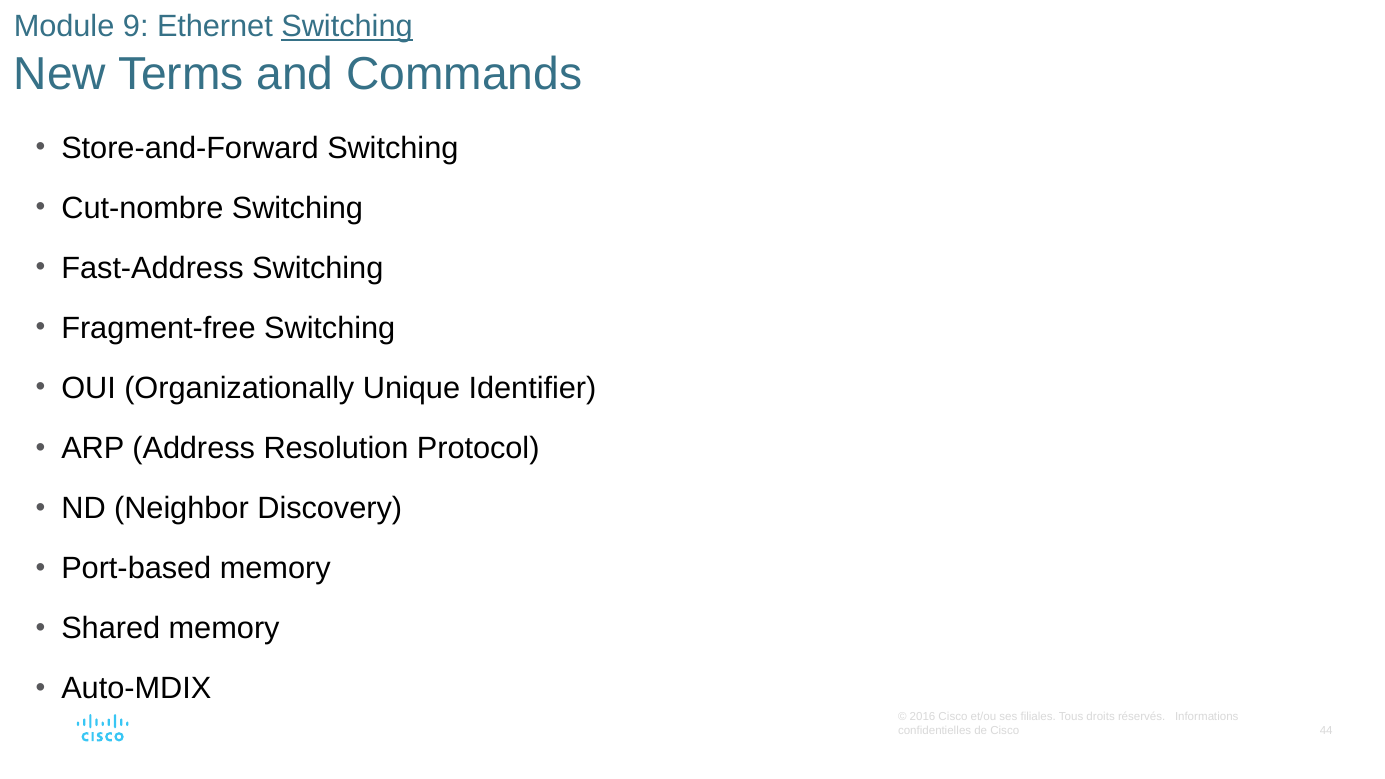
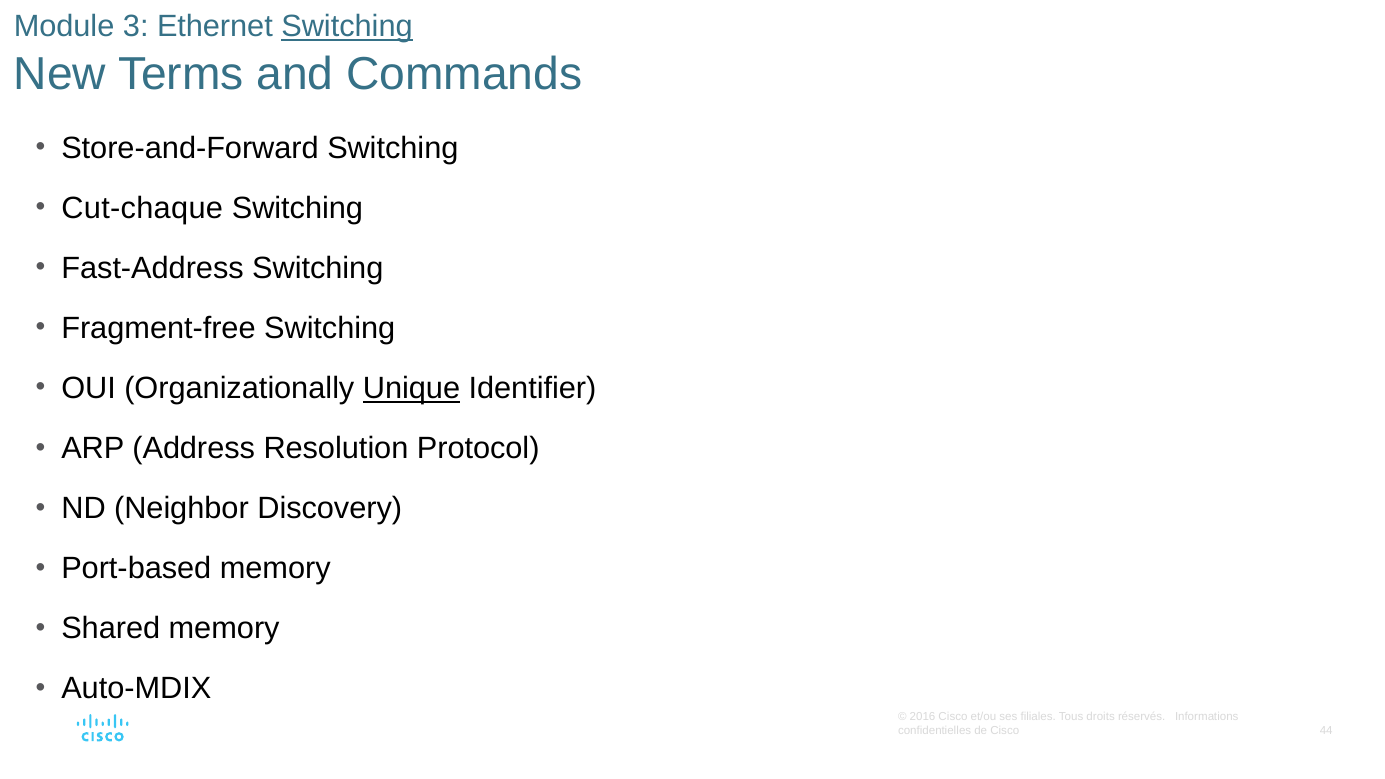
9: 9 -> 3 (136, 27)
Cut-nombre: Cut-nombre -> Cut-chaque (142, 209)
Unique underline: none -> present (412, 389)
